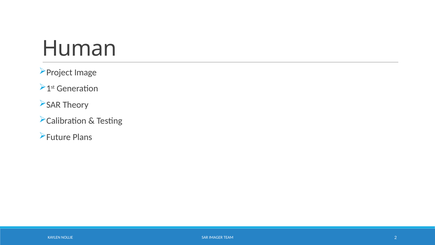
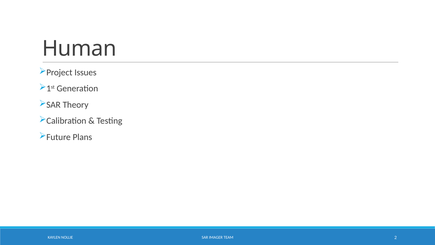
Image: Image -> Issues (85, 72)
